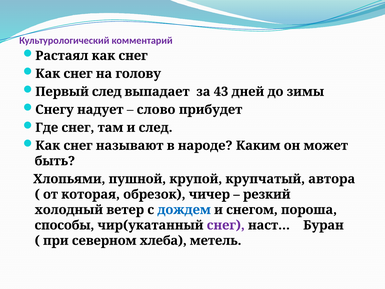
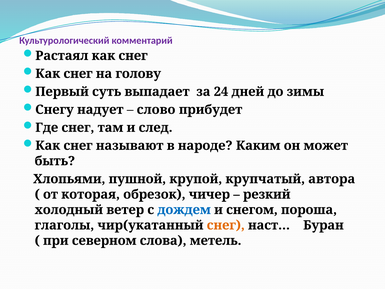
Первый след: след -> суть (107, 92)
43: 43 -> 24 (221, 92)
способы: способы -> глаголы (64, 225)
снег colour: purple -> orange (226, 225)
хлеба: хлеба -> слова (163, 240)
